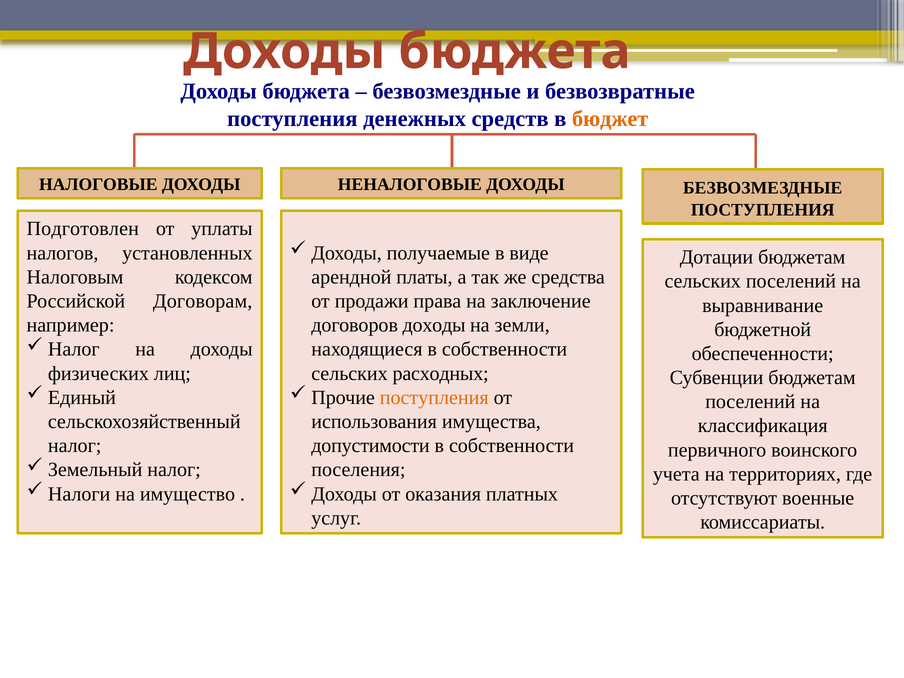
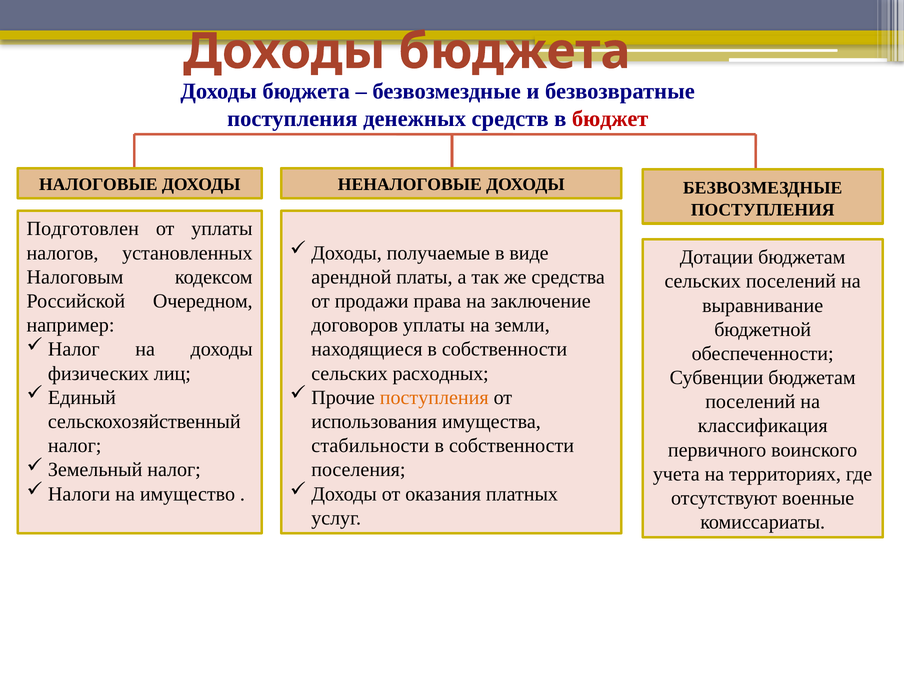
бюджет colour: orange -> red (610, 119)
Договорам: Договорам -> Очередном (203, 301)
договоров доходы: доходы -> уплаты (434, 325)
допустимости: допустимости -> стабильности (370, 446)
